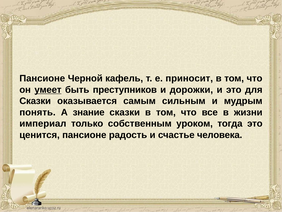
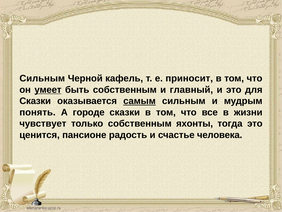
Пансионе: Пансионе -> Сильным (42, 78)
быть преступников: преступников -> собственным (125, 90)
дорожки: дорожки -> главный (191, 90)
самым underline: none -> present (139, 101)
знание: знание -> городе (89, 112)
империал: империал -> чувствует (43, 123)
уроком: уроком -> яхонты (195, 123)
